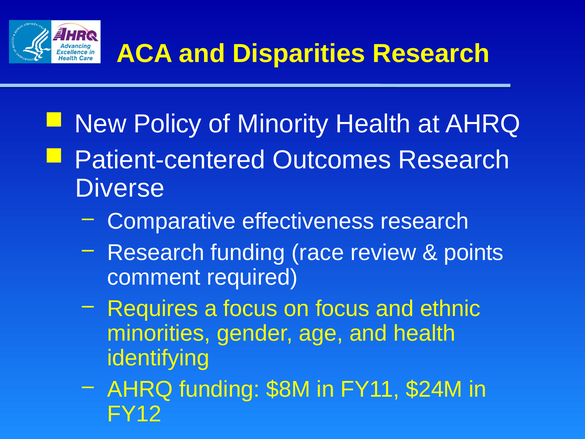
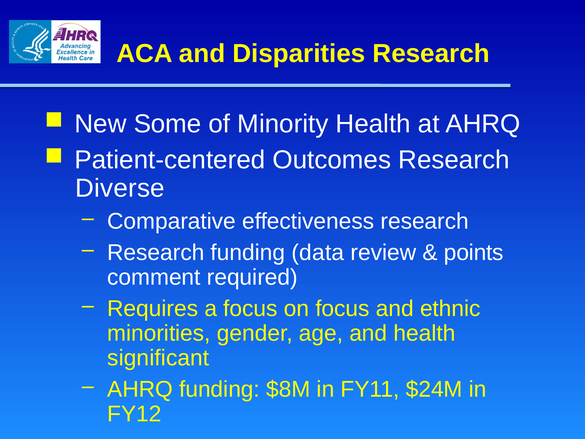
Policy: Policy -> Some (168, 124)
race: race -> data (318, 253)
identifying: identifying -> significant (158, 358)
